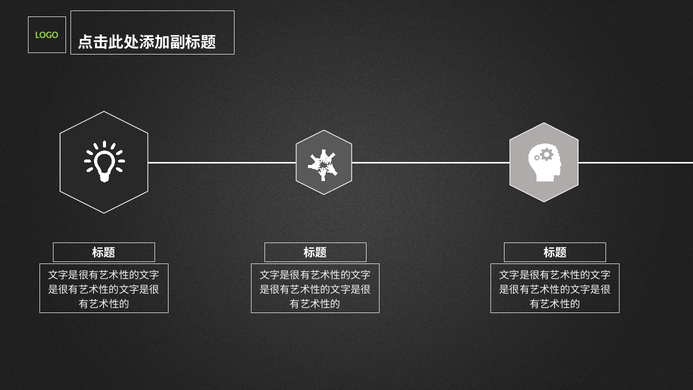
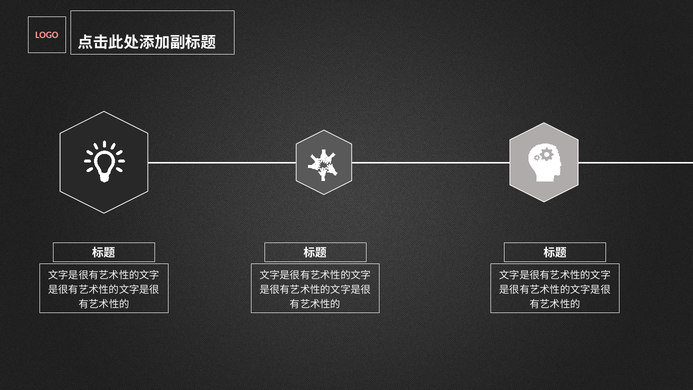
LOGO colour: light green -> pink (47, 35)
